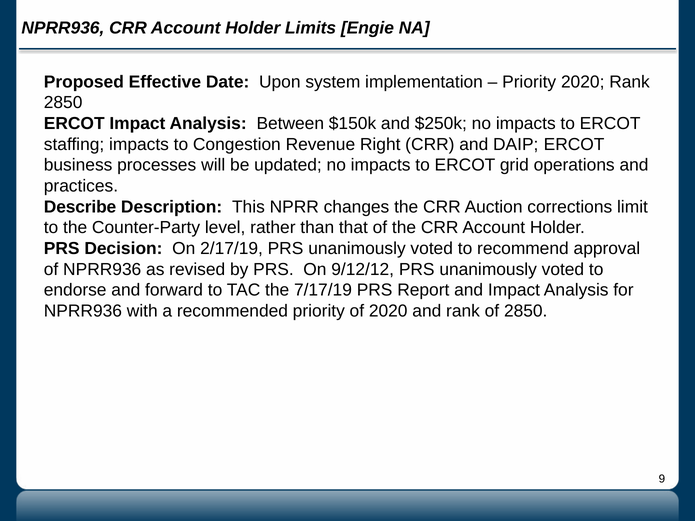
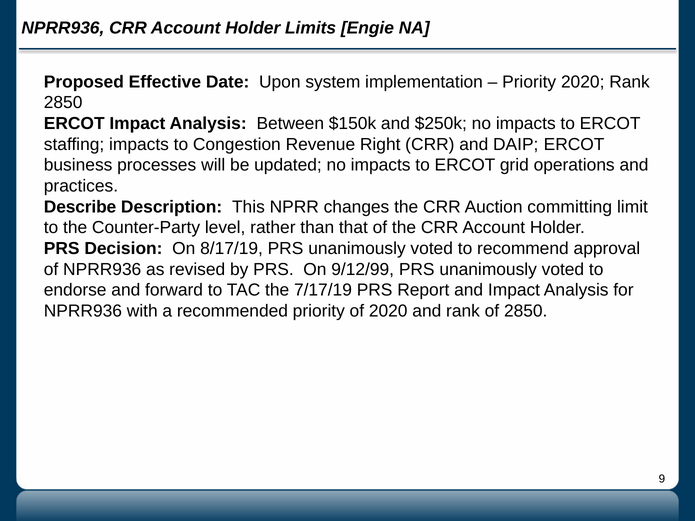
corrections: corrections -> committing (570, 207)
2/17/19: 2/17/19 -> 8/17/19 (232, 249)
9/12/12: 9/12/12 -> 9/12/99 (363, 270)
